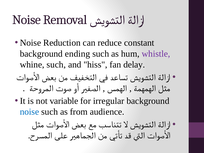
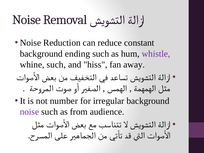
delay: delay -> away (134, 65)
variable: variable -> number (64, 101)
noise colour: blue -> purple (29, 112)
